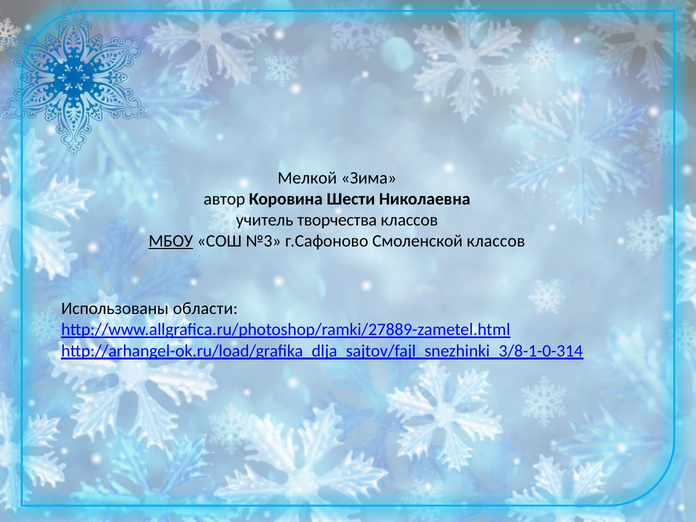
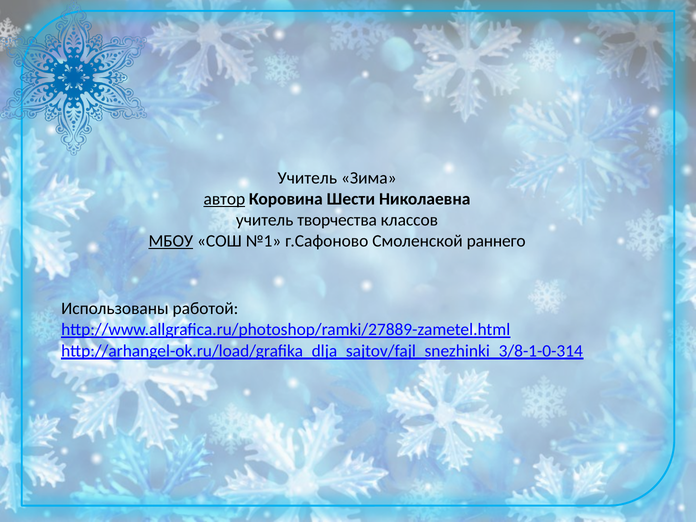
Мелкой: Мелкой -> Учитель (307, 178)
автор underline: none -> present (224, 199)
№3: №3 -> №1 (264, 241)
Смоленской классов: классов -> раннего (496, 241)
области: области -> работой (205, 309)
